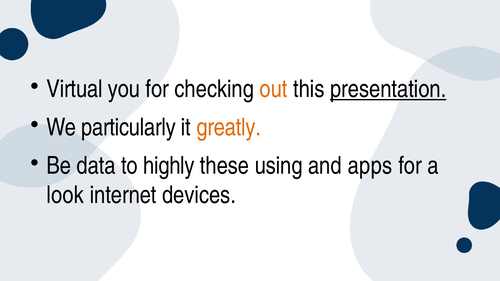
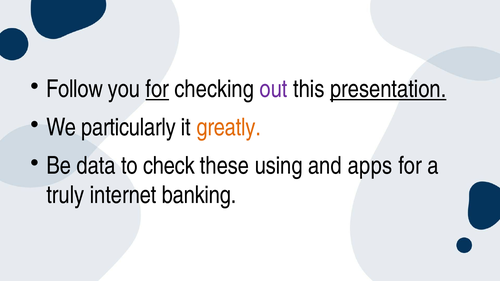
Virtual: Virtual -> Follow (75, 89)
for underline: none -> present (157, 89)
out colour: orange -> purple (274, 89)
highly: highly -> check (169, 166)
look: look -> truly (65, 195)
devices: devices -> banking (199, 195)
